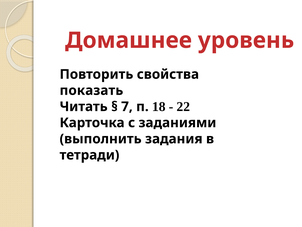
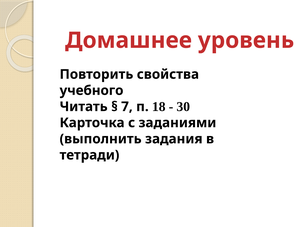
показать: показать -> учебного (92, 90)
22: 22 -> 30 (183, 106)
